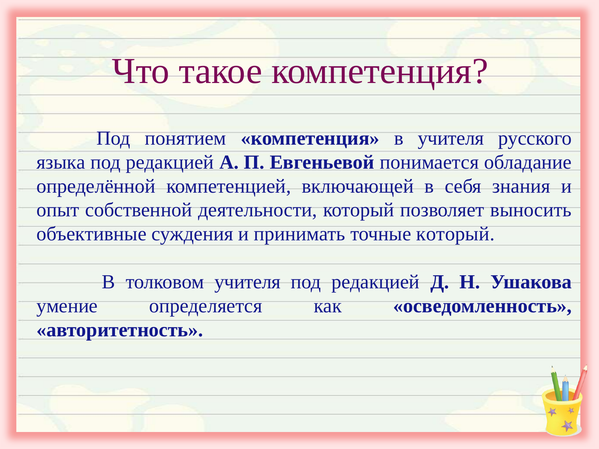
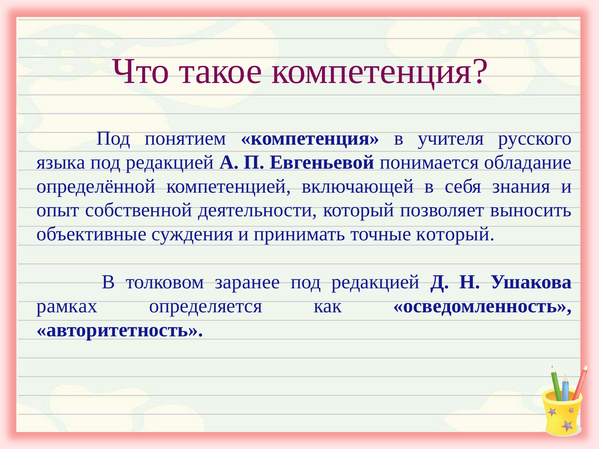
толковом учителя: учителя -> заранее (247, 282)
умение: умение -> рамках (67, 306)
